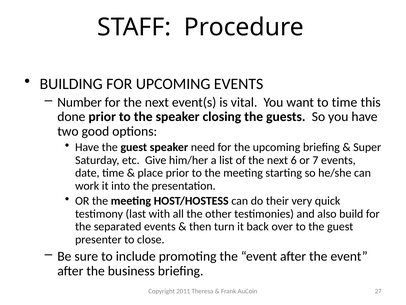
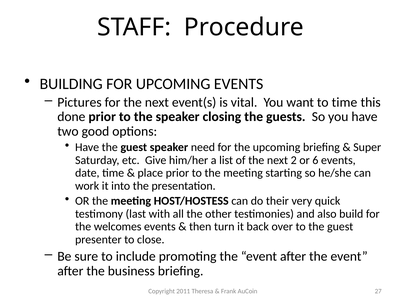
Number: Number -> Pictures (79, 102)
6: 6 -> 2 (294, 160)
7: 7 -> 6 (315, 160)
separated: separated -> welcomes (118, 226)
